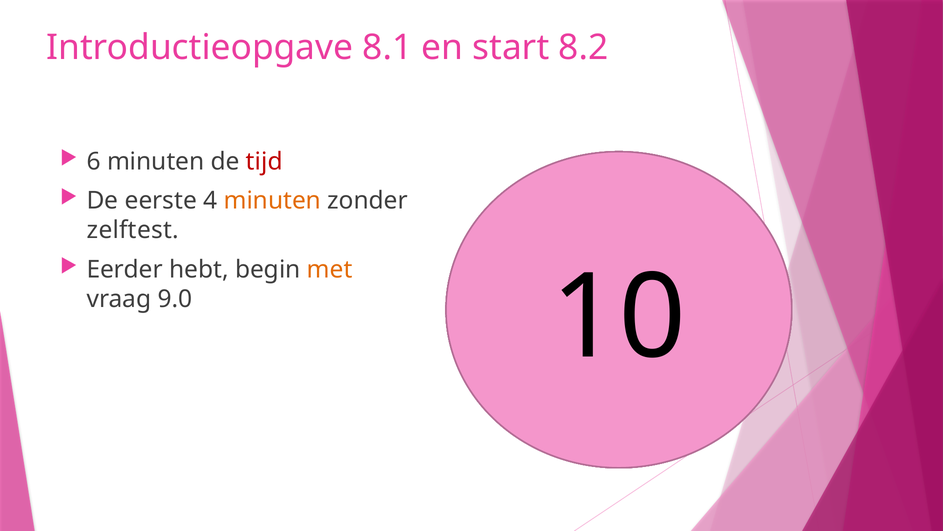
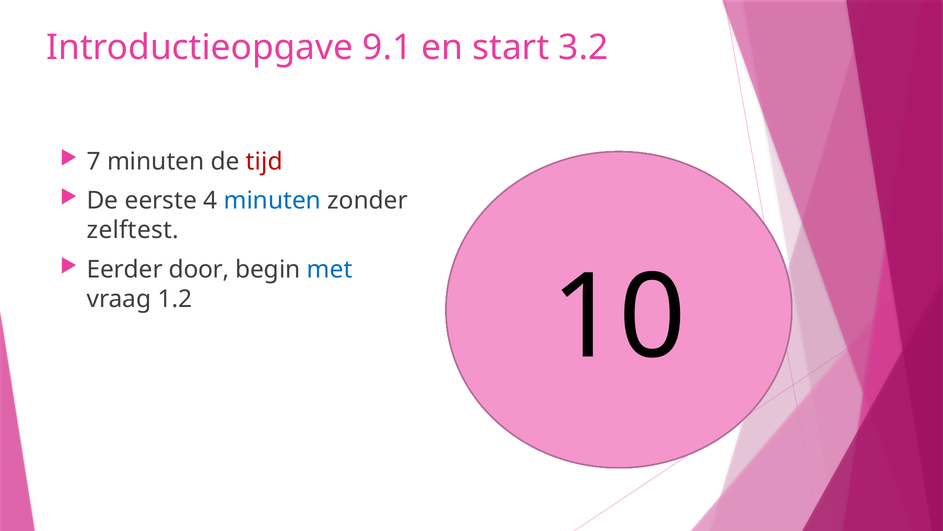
8.1: 8.1 -> 9.1 (387, 47)
8.2: 8.2 -> 3.2 (583, 47)
6: 6 -> 7 (94, 161)
minuten colour: orange -> blue (272, 201)
hebt: hebt -> door (199, 269)
met colour: orange -> blue (330, 269)
9.0: 9.0 -> 1.2 (175, 299)
